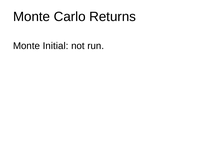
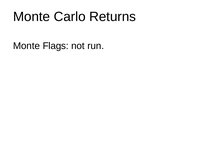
Initial: Initial -> Flags (56, 46)
